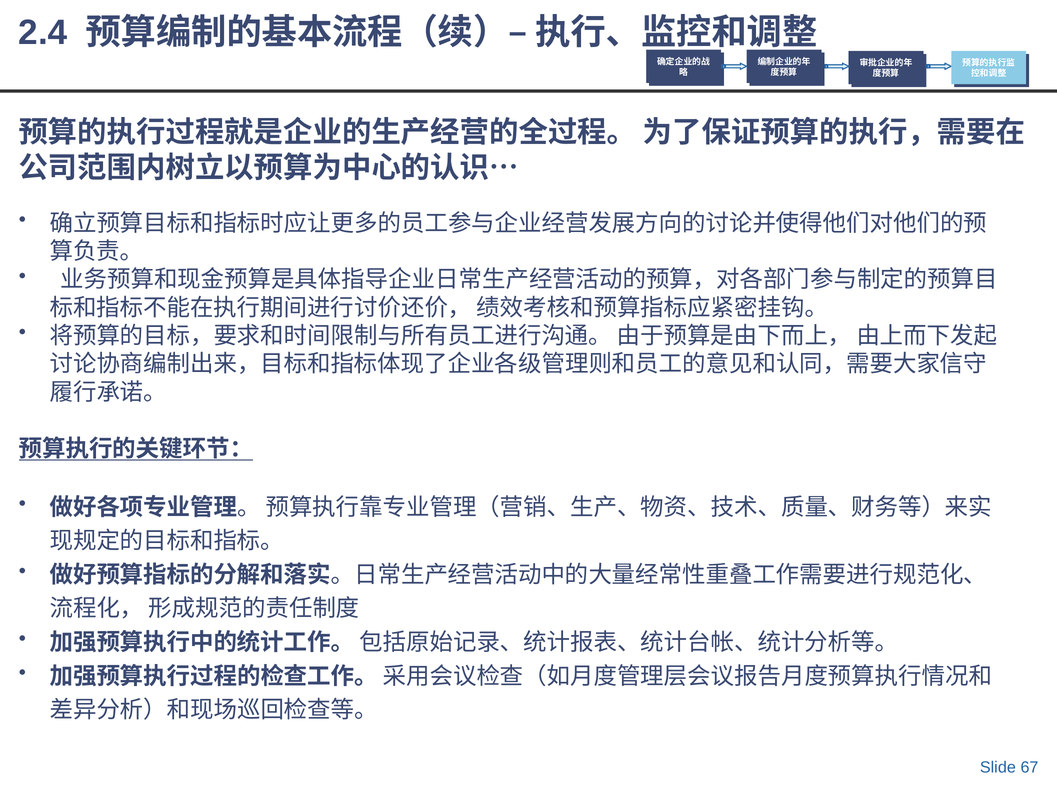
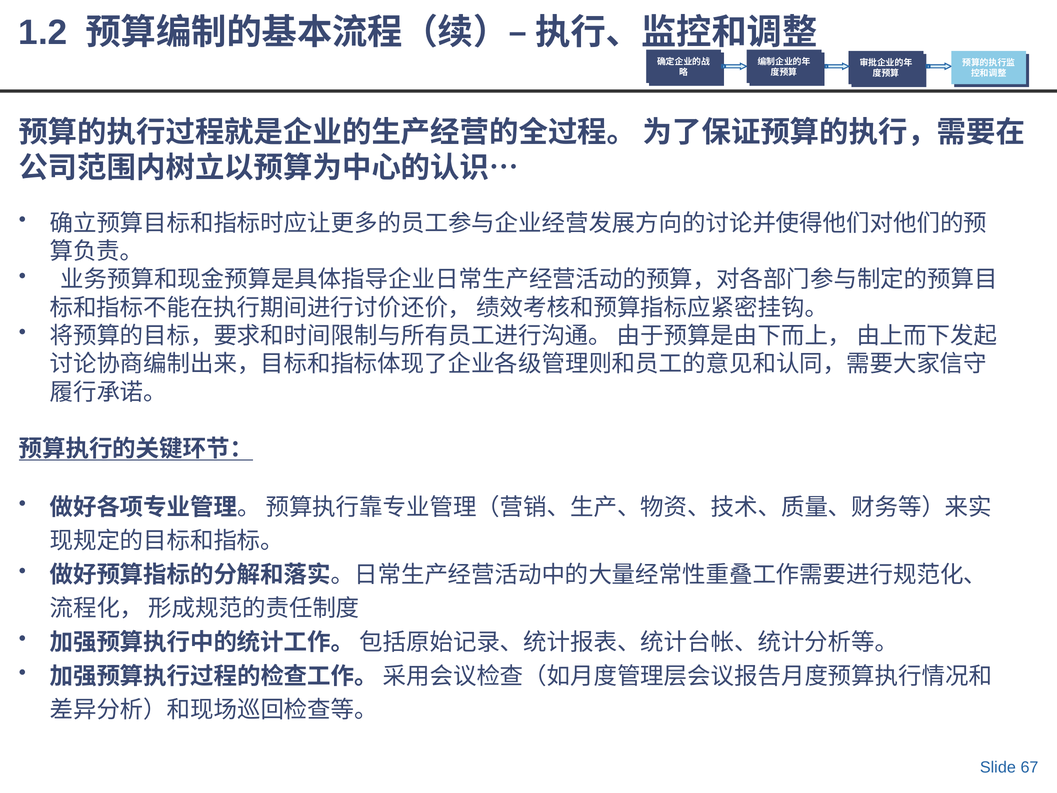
2.4: 2.4 -> 1.2 (43, 33)
